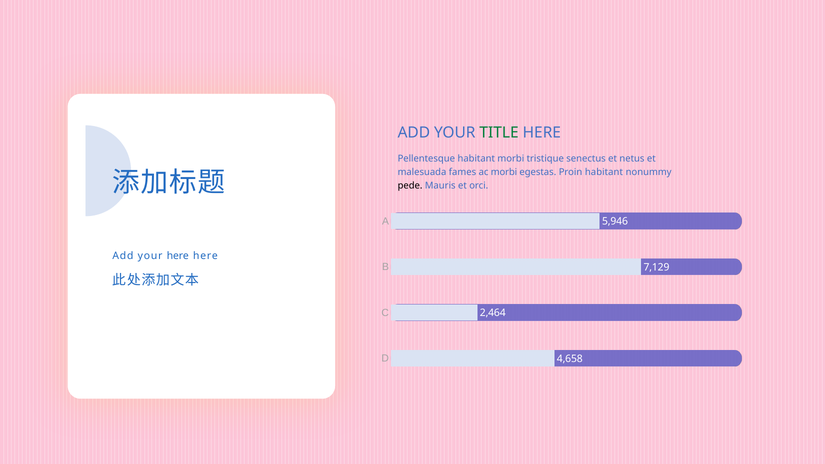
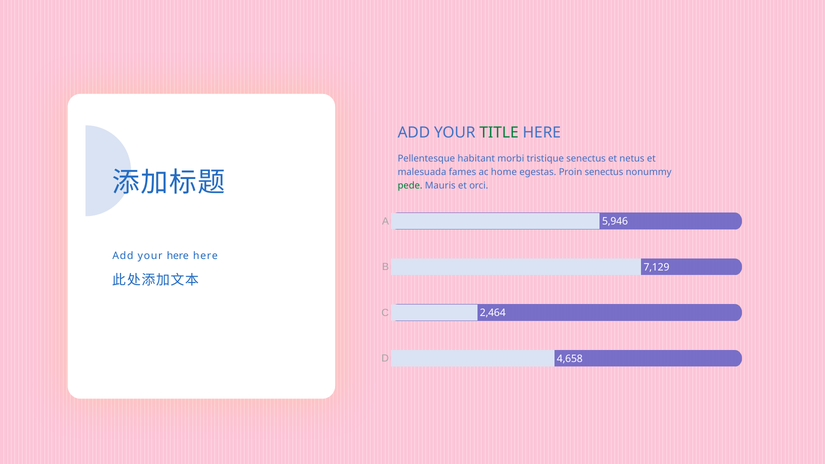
ac morbi: morbi -> home (504, 172)
Proin habitant: habitant -> senectus (604, 172)
pede colour: black -> green (410, 186)
